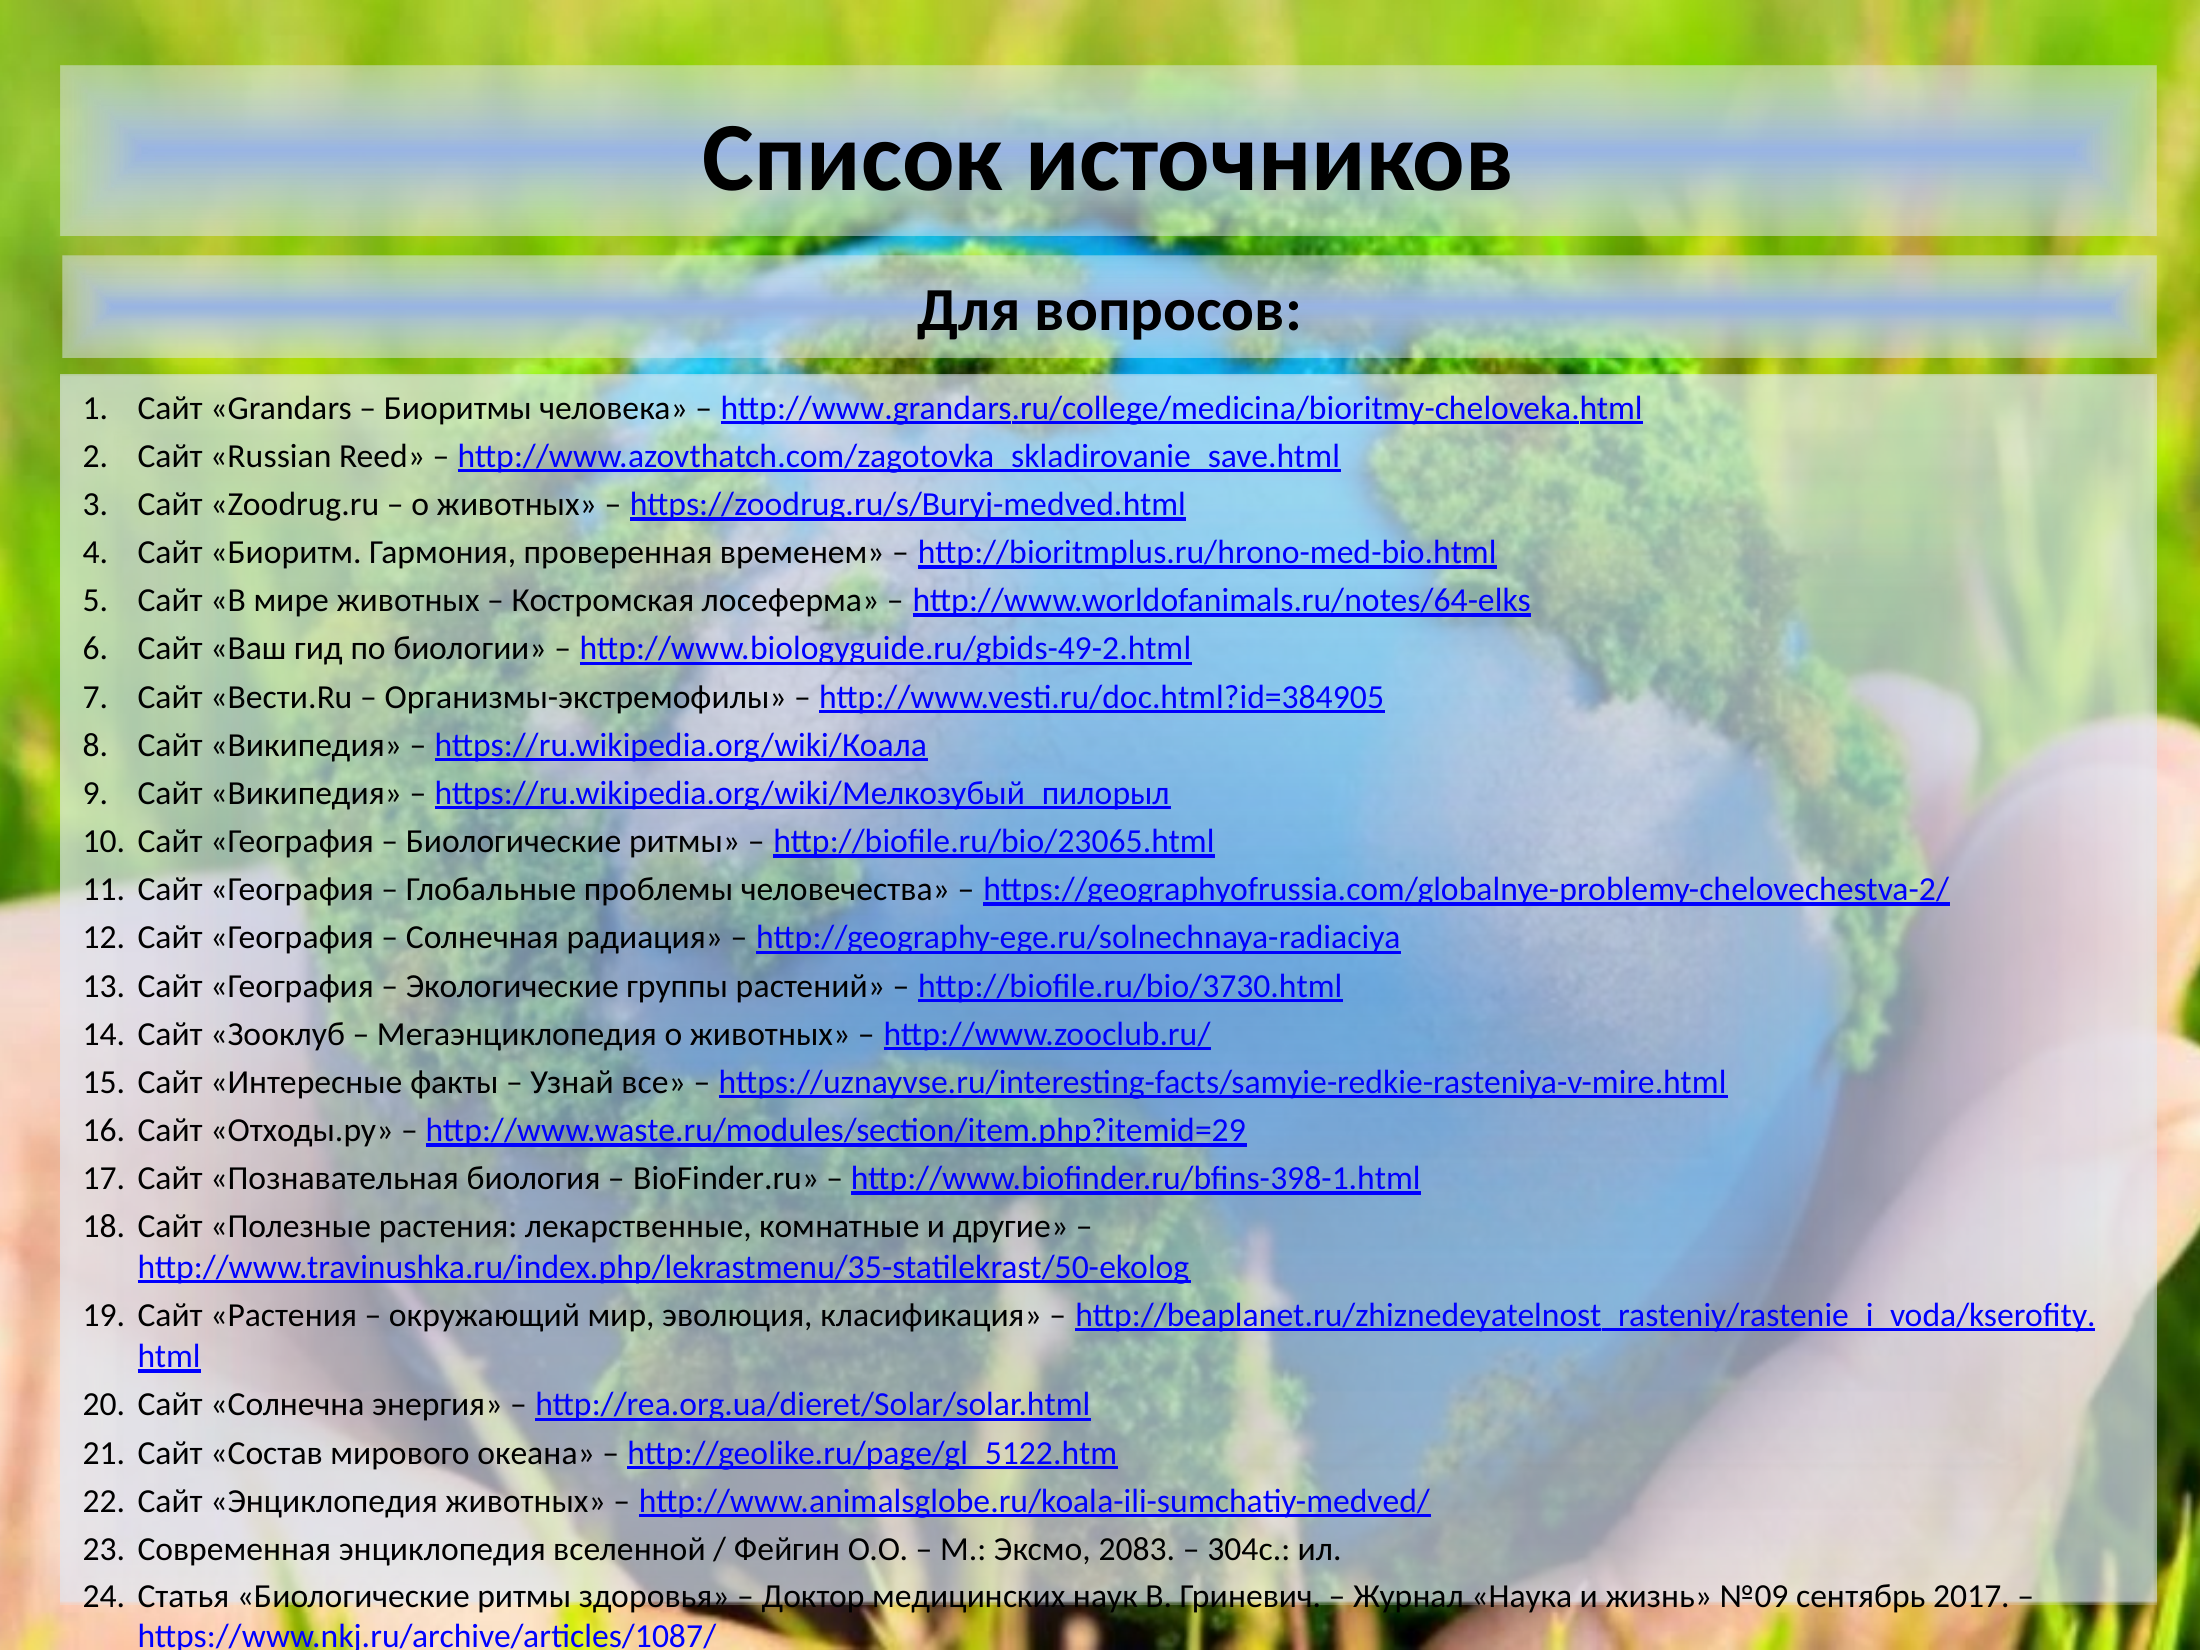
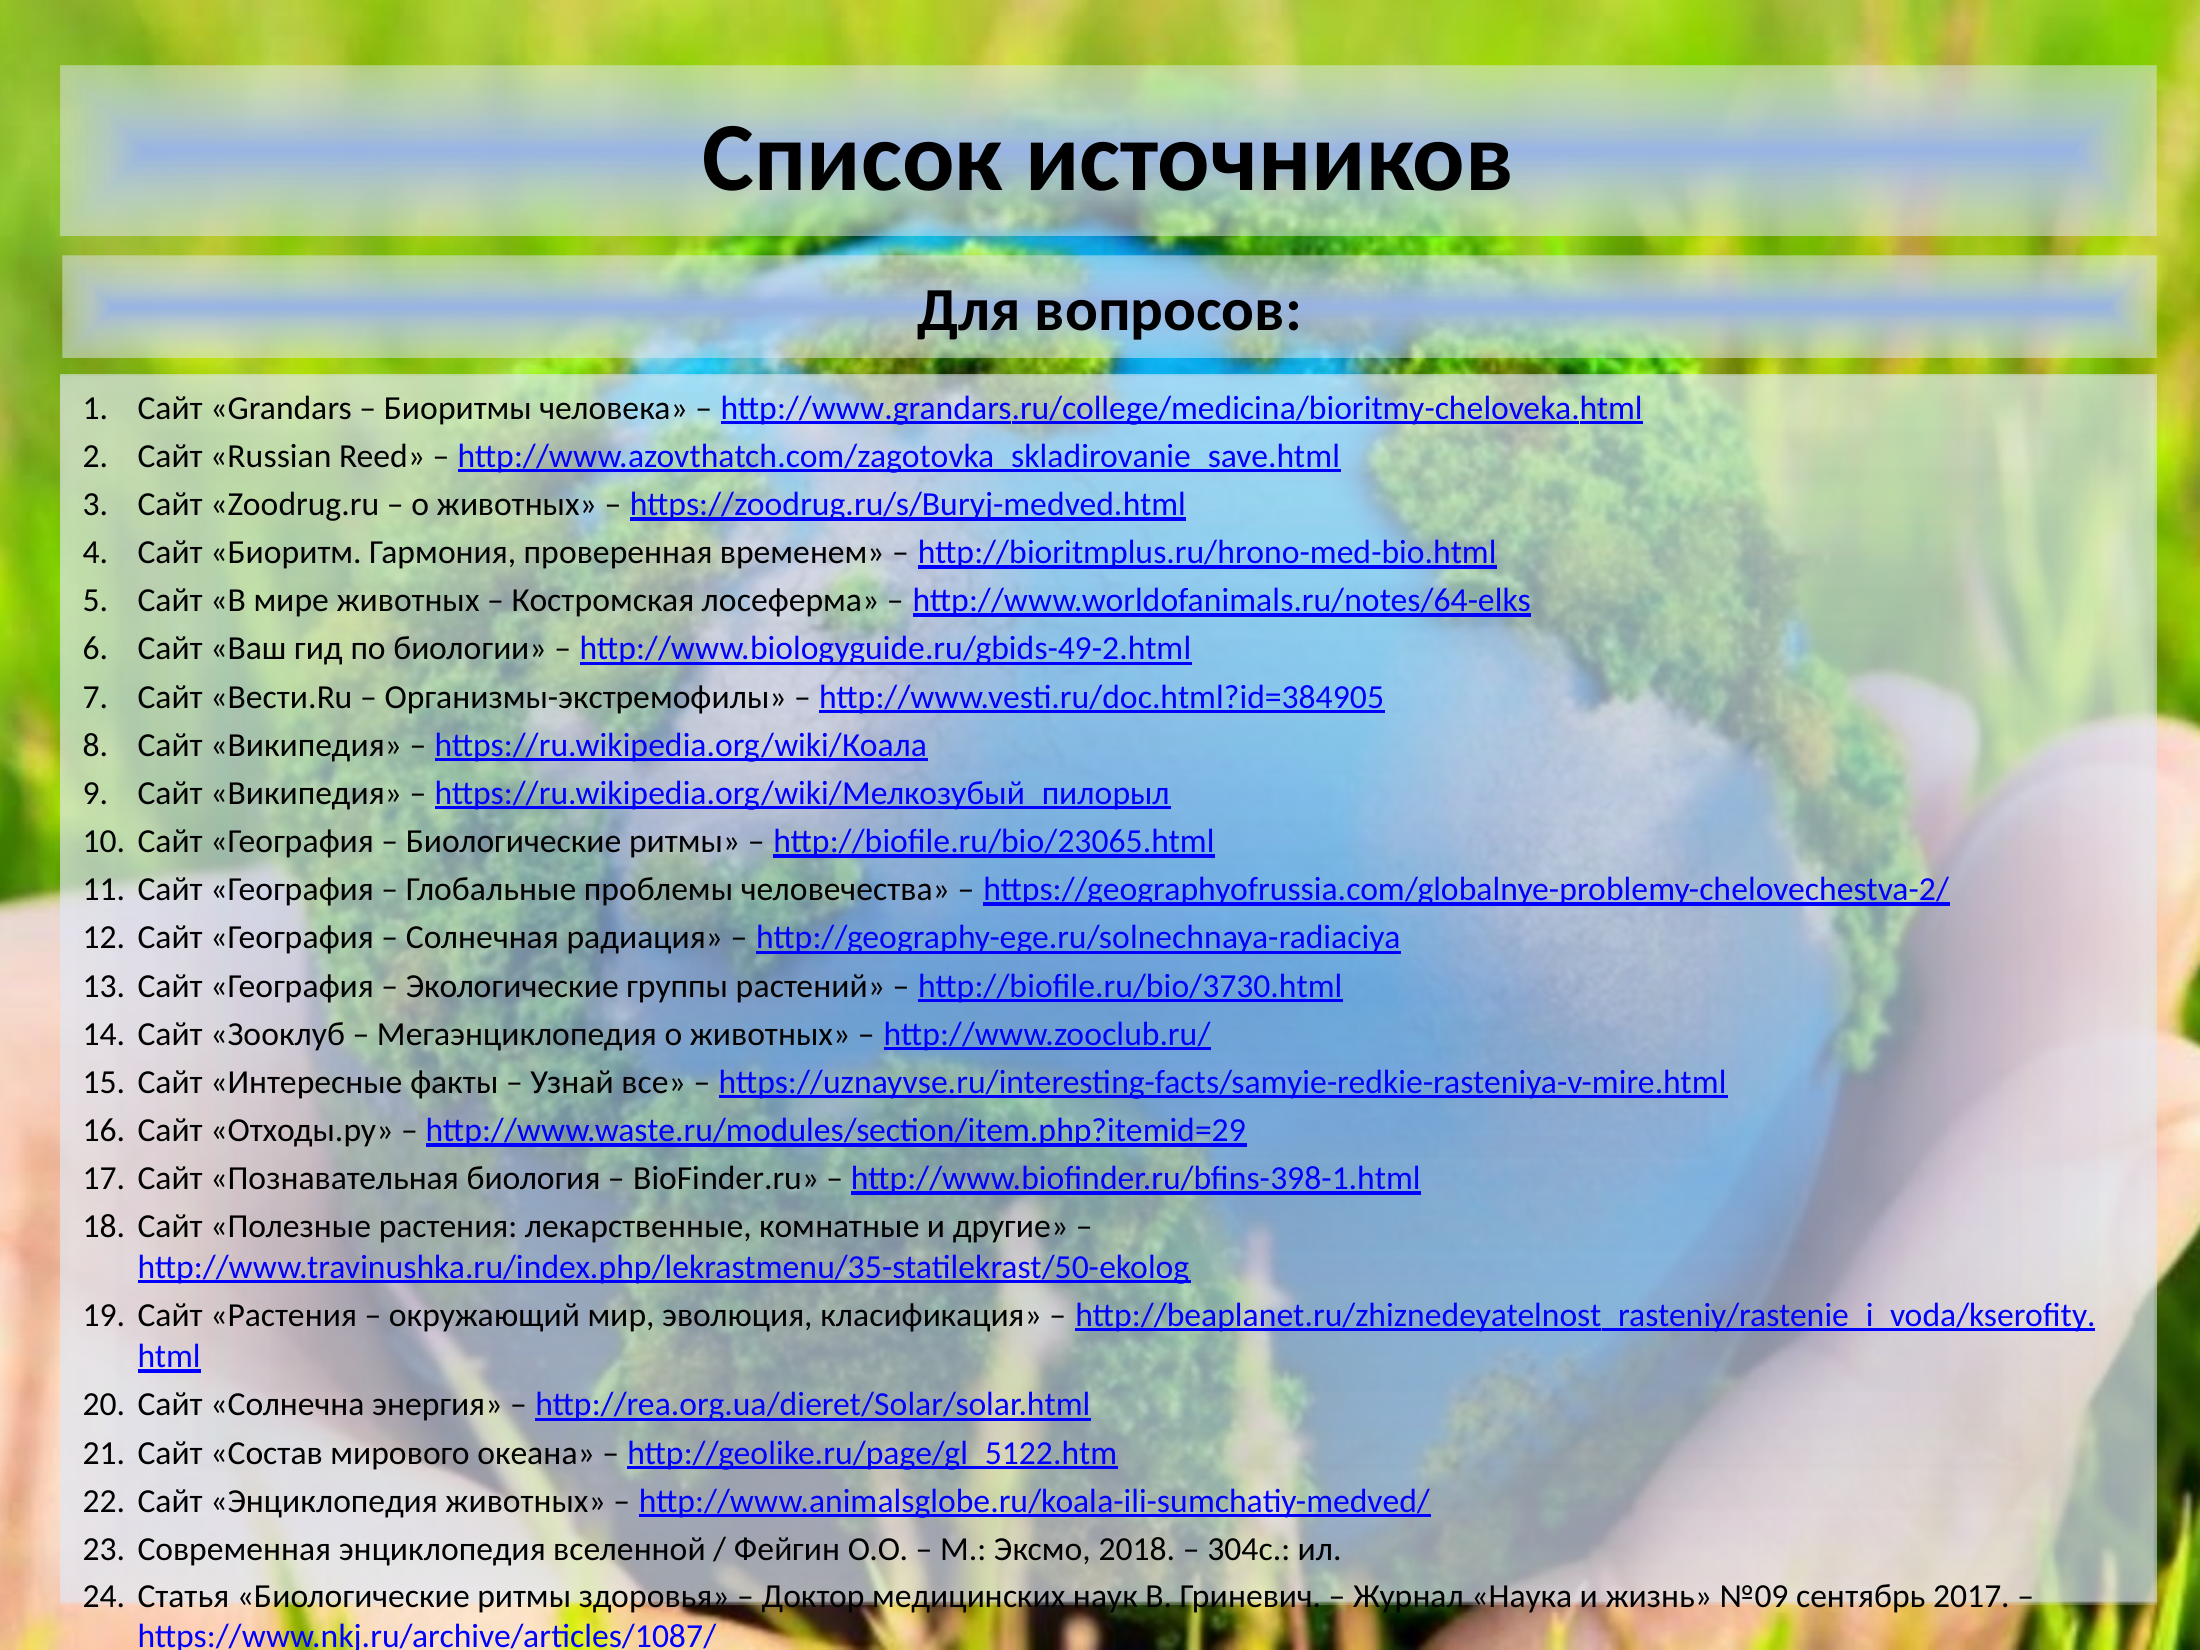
2083: 2083 -> 2018 (1137, 1549)
